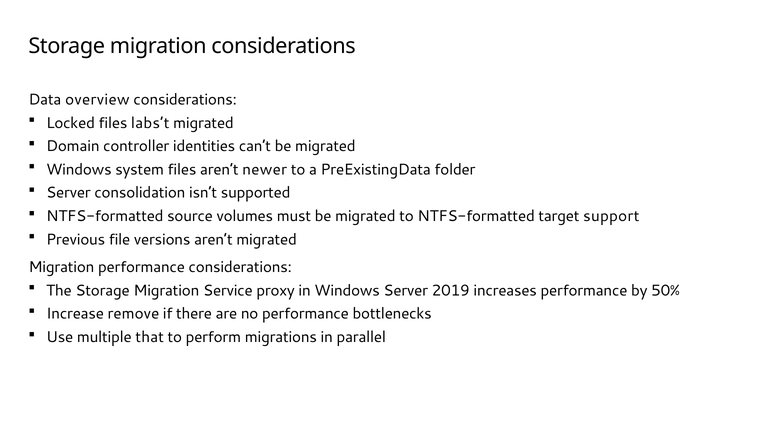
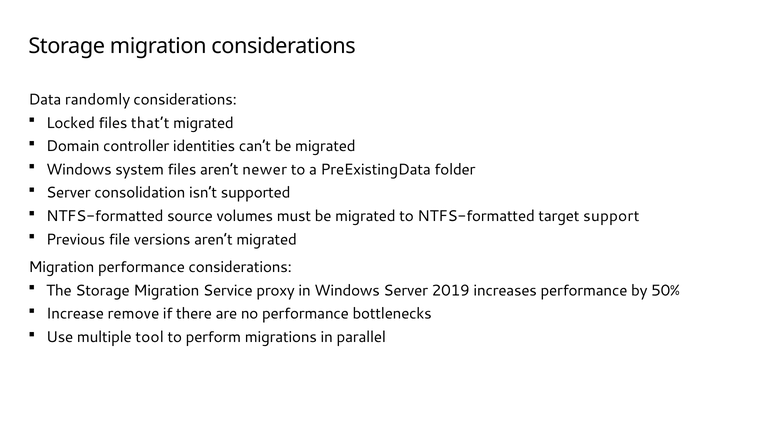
overview: overview -> randomly (98, 100)
labs’t: labs’t -> that’t (150, 123)
that: that -> tool (150, 337)
